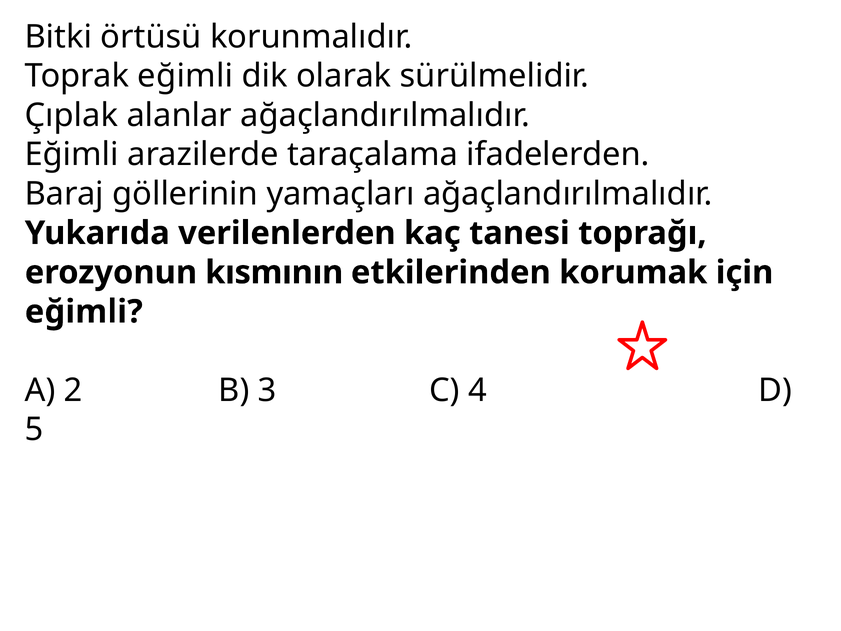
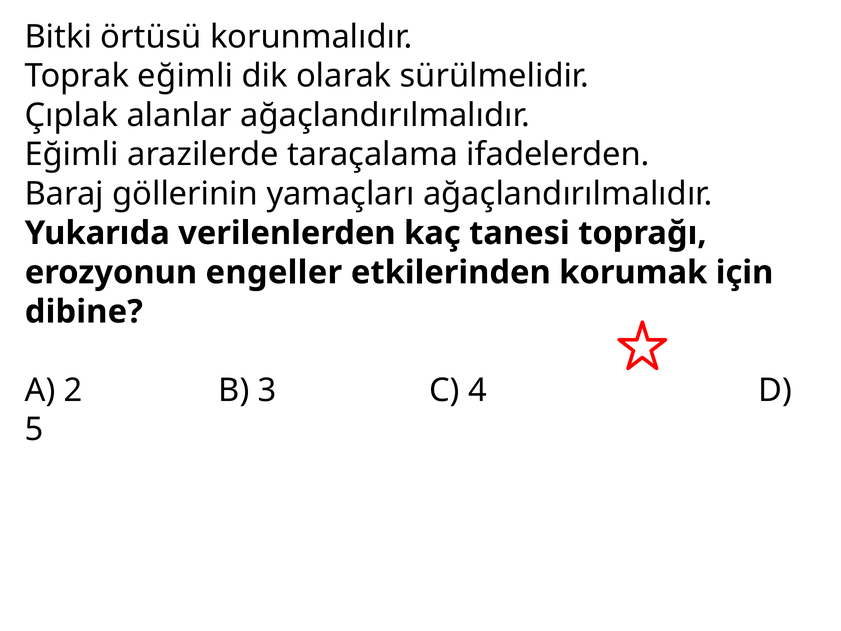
kısmının: kısmının -> engeller (274, 272)
eğimli: eğimli -> dibine (84, 312)
